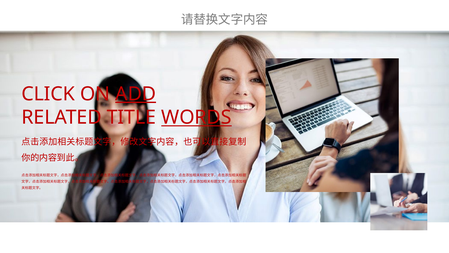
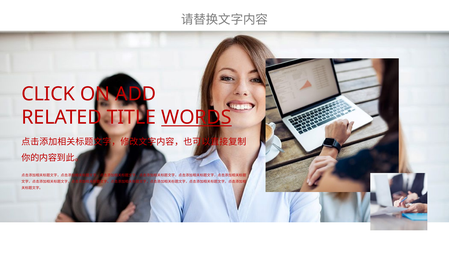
ADD underline: present -> none (136, 94)
